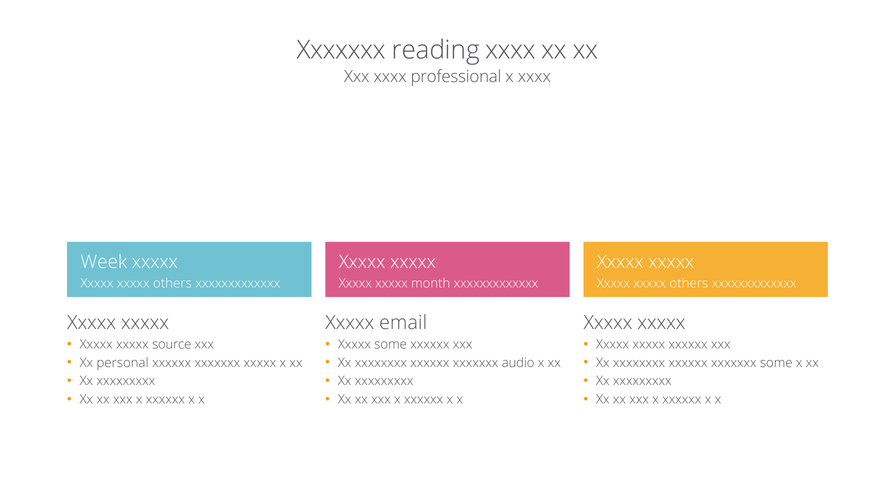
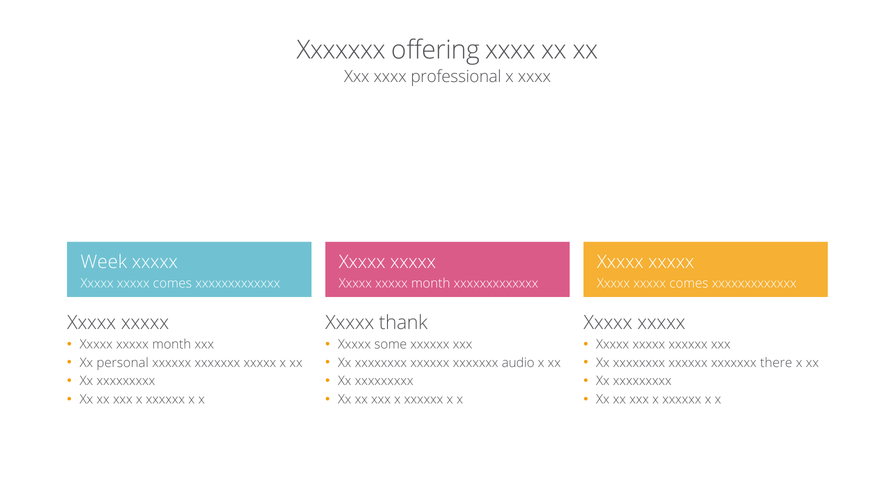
reading: reading -> offering (436, 50)
others: others -> comes (172, 283)
others: others -> comes (689, 283)
email: email -> thank (403, 322)
source: source -> month (172, 344)
xxxxxxx some: some -> there (776, 362)
